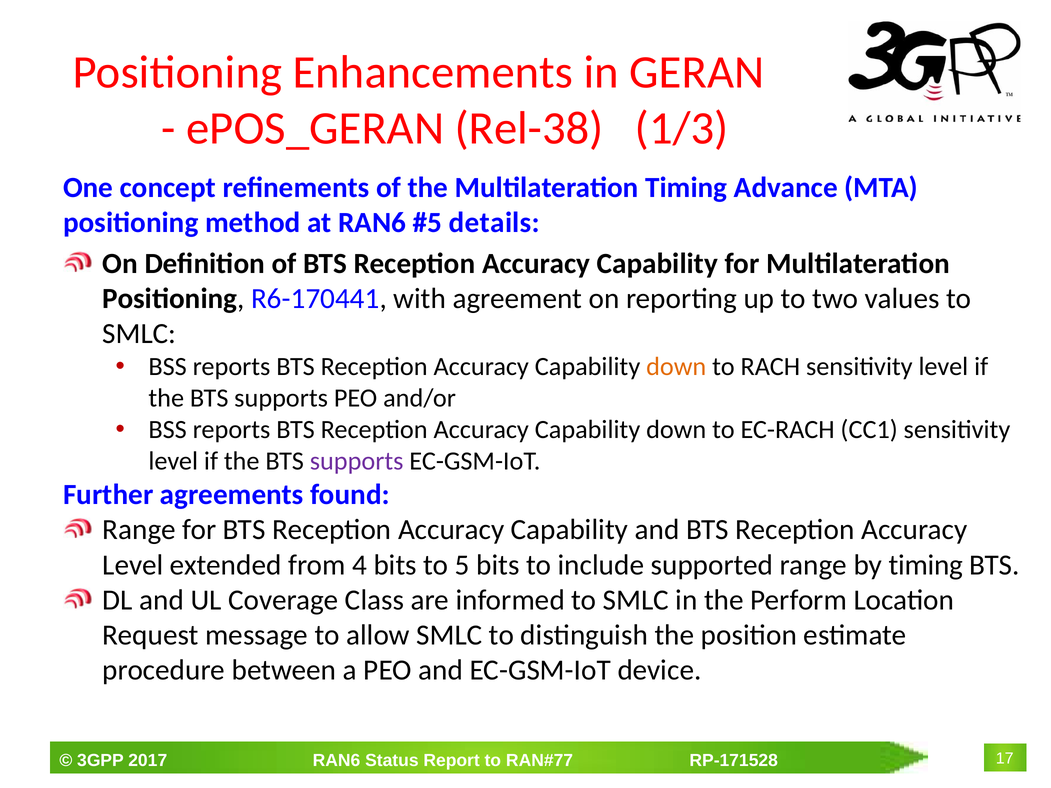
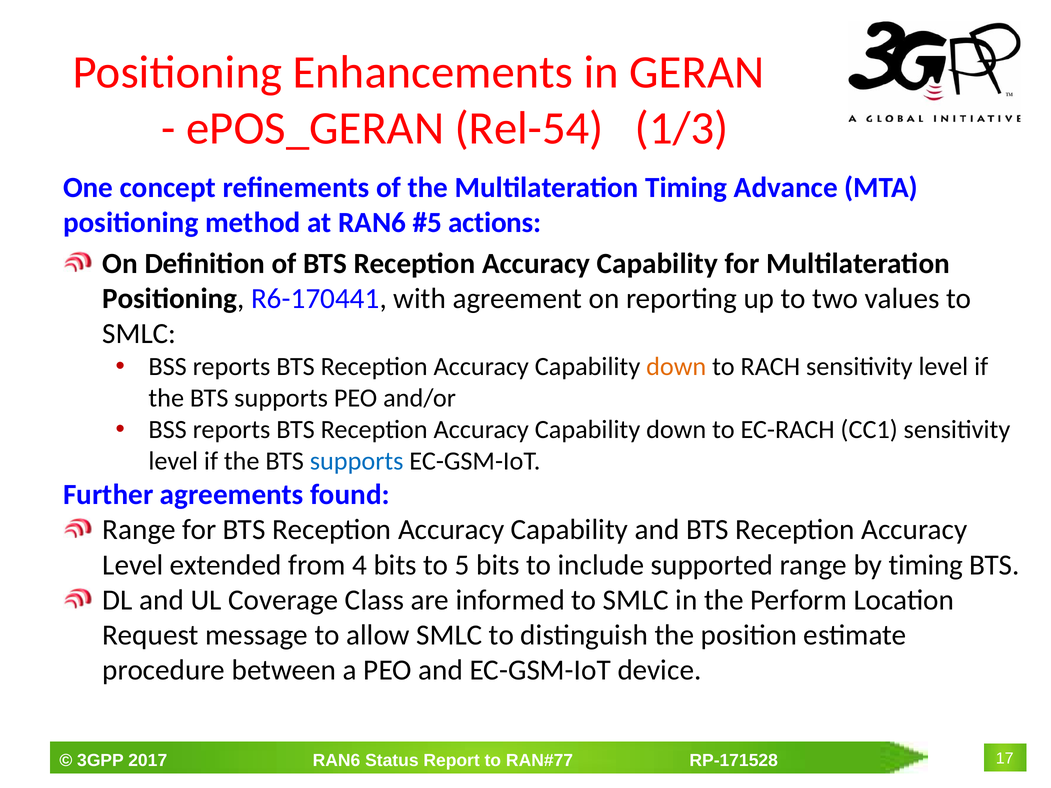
Rel-38: Rel-38 -> Rel-54 (529, 129)
details: details -> actions (495, 223)
supports colour: purple -> blue (357, 461)
